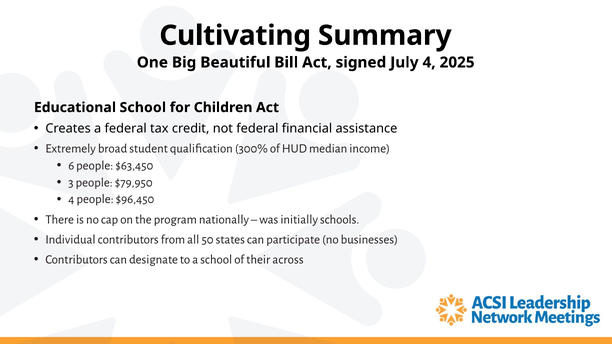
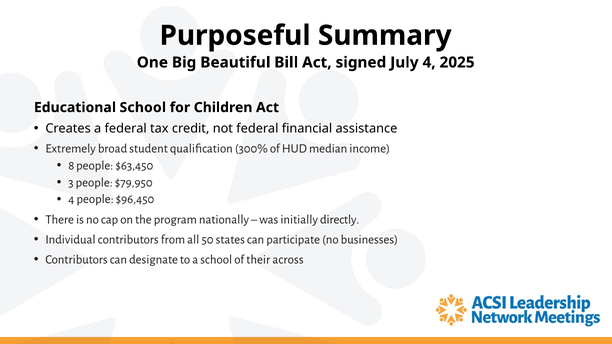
Cultivating: Cultivating -> Purposeful (235, 36)
6: 6 -> 8 (71, 166)
schools: schools -> directly (340, 220)
